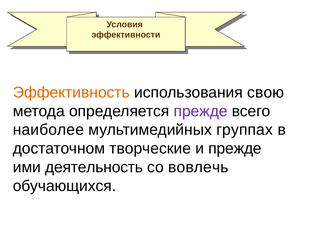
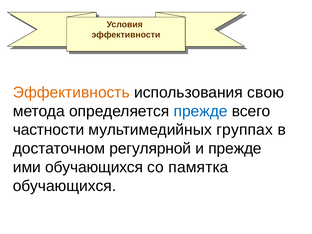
прежде colour: purple -> blue (201, 111)
наиболее: наиболее -> частности (49, 130)
творческие: творческие -> регулярной (150, 149)
ими деятельность: деятельность -> обучающихся (94, 167)
вовлечь: вовлечь -> памятка (198, 167)
